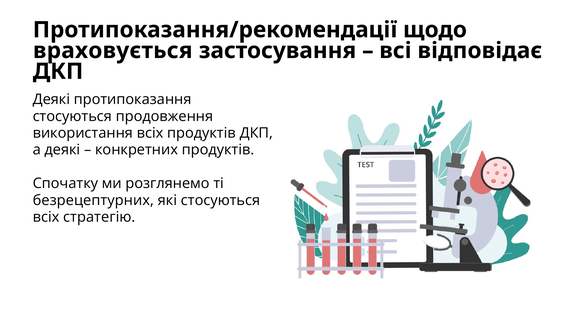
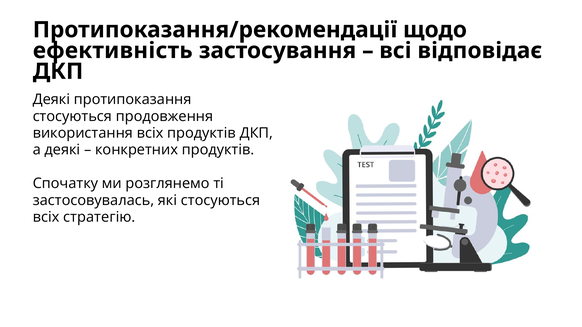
враховується: враховується -> ефективність (113, 51)
безрецептурних: безрецептурних -> застосовувалась (93, 201)
